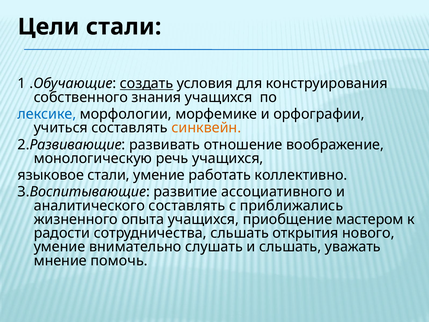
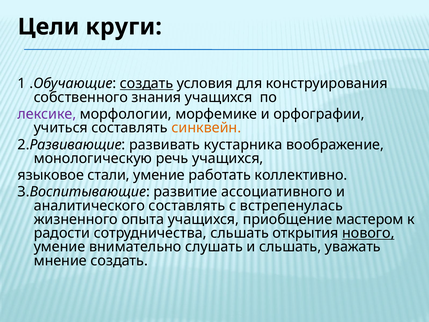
Цели стали: стали -> круги (124, 27)
лексике colour: blue -> purple (47, 114)
отношение: отношение -> кустарника (243, 145)
приближались: приближались -> встрепенулась (291, 206)
нового underline: none -> present (368, 233)
мнение помочь: помочь -> создать (119, 260)
